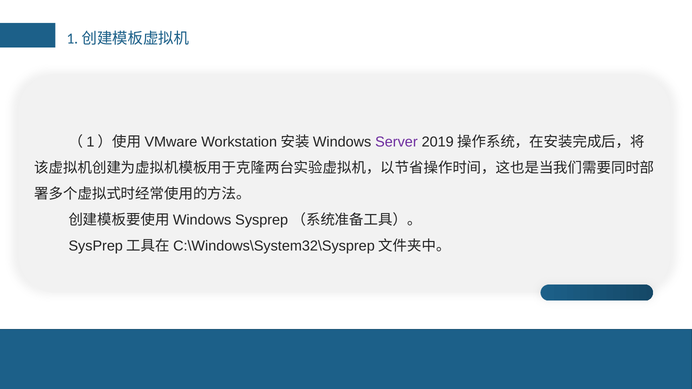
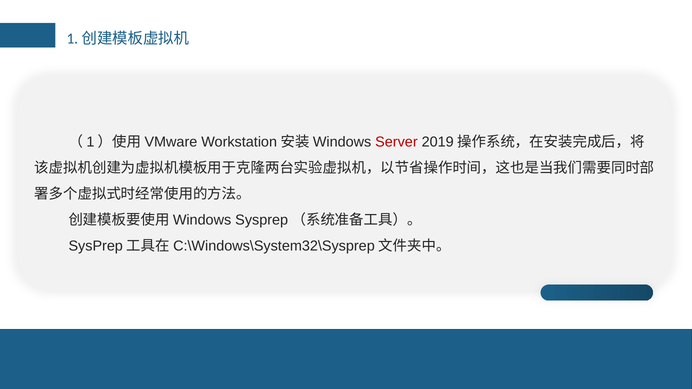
Server colour: purple -> red (396, 142)
